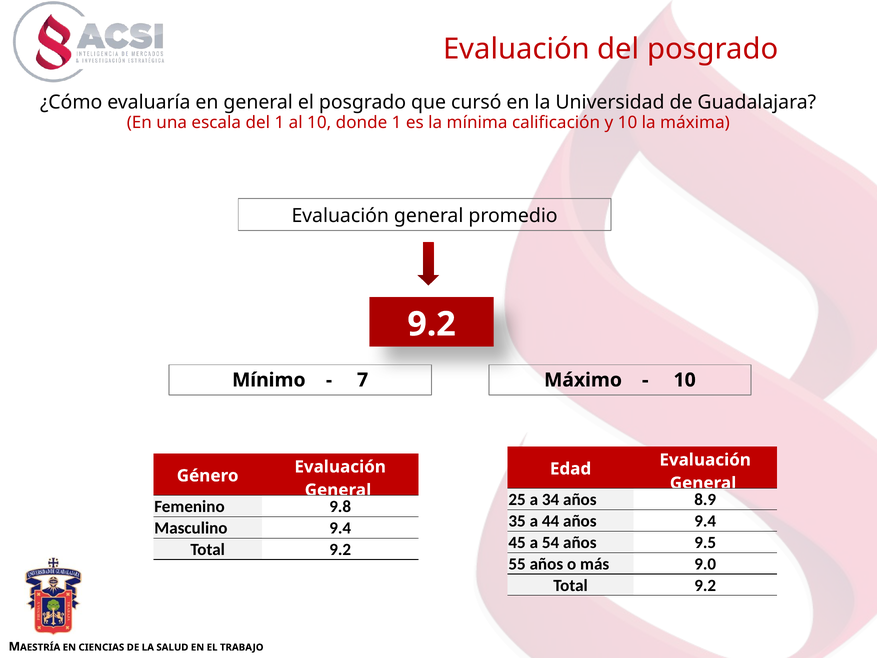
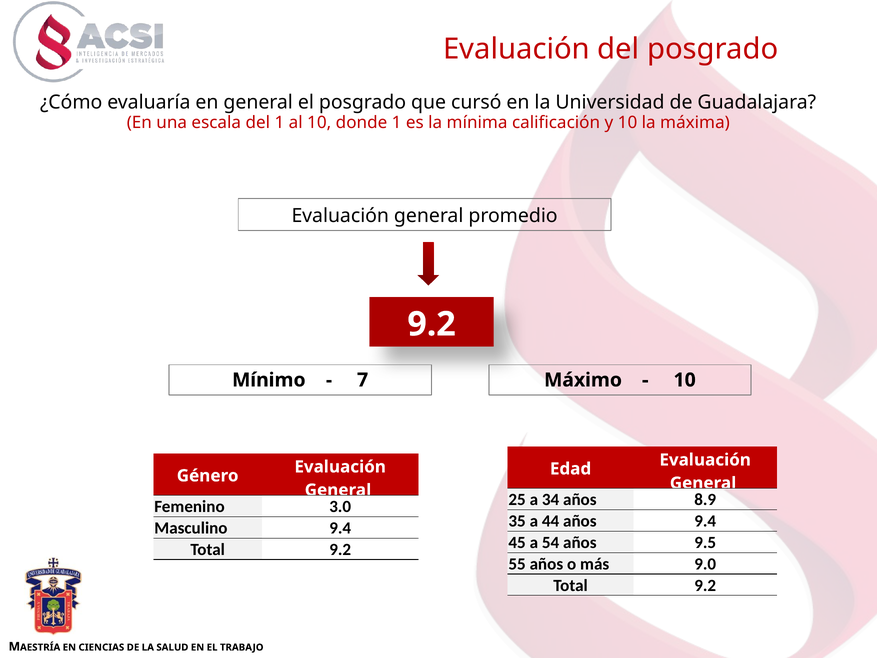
9.8: 9.8 -> 3.0 (340, 507)
